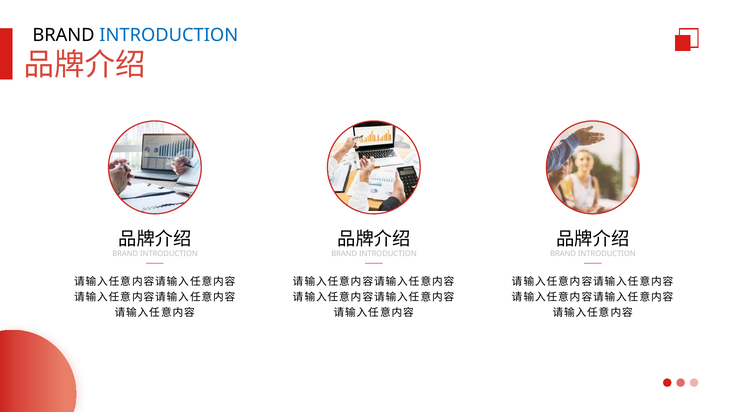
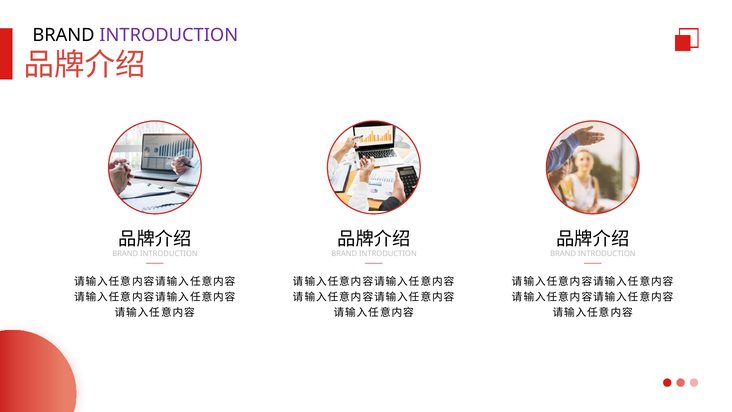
INTRODUCTION colour: blue -> purple (169, 35)
